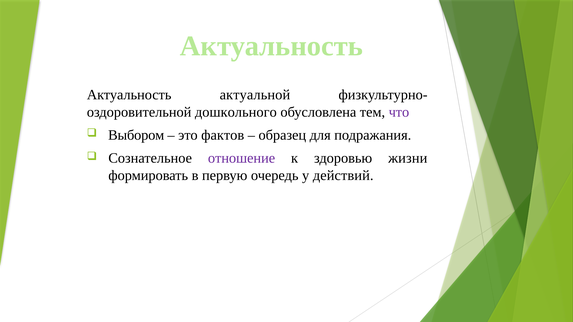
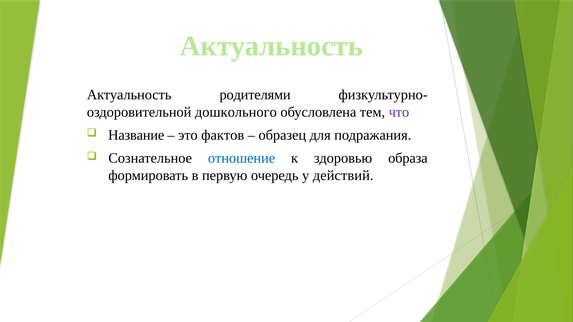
актуальной: актуальной -> родителями (255, 95)
Выбором: Выбором -> Название (136, 135)
отношение colour: purple -> blue (242, 158)
жизни: жизни -> образа (408, 158)
